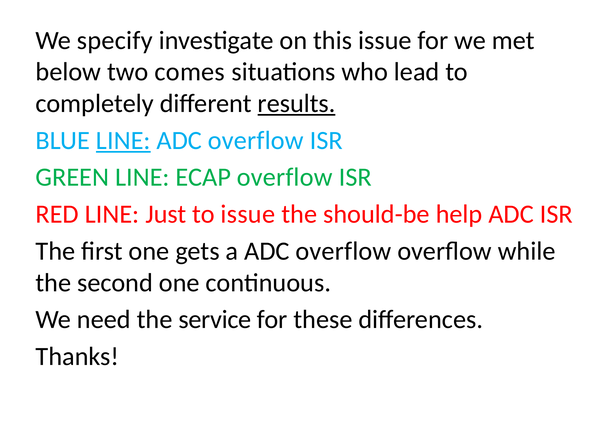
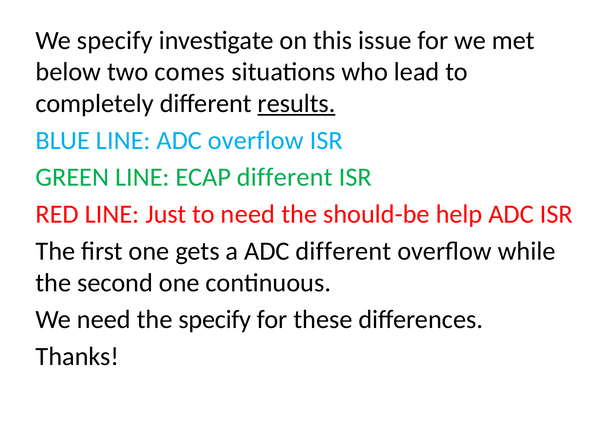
LINE underline: present -> none (123, 140)
ECAP overflow: overflow -> different (285, 177)
to issue: issue -> need (248, 214)
a ADC overflow: overflow -> different (343, 251)
the service: service -> specify (215, 320)
